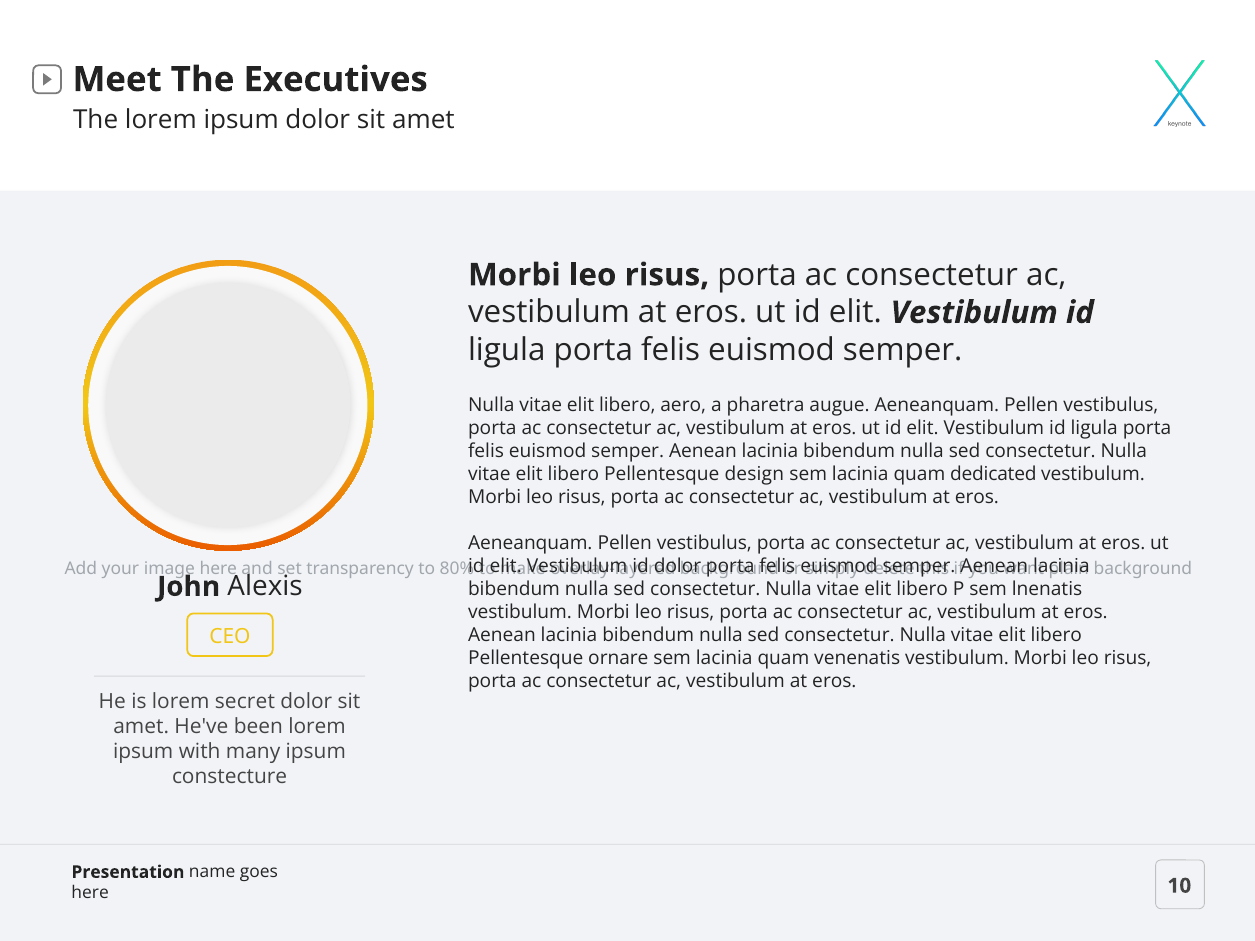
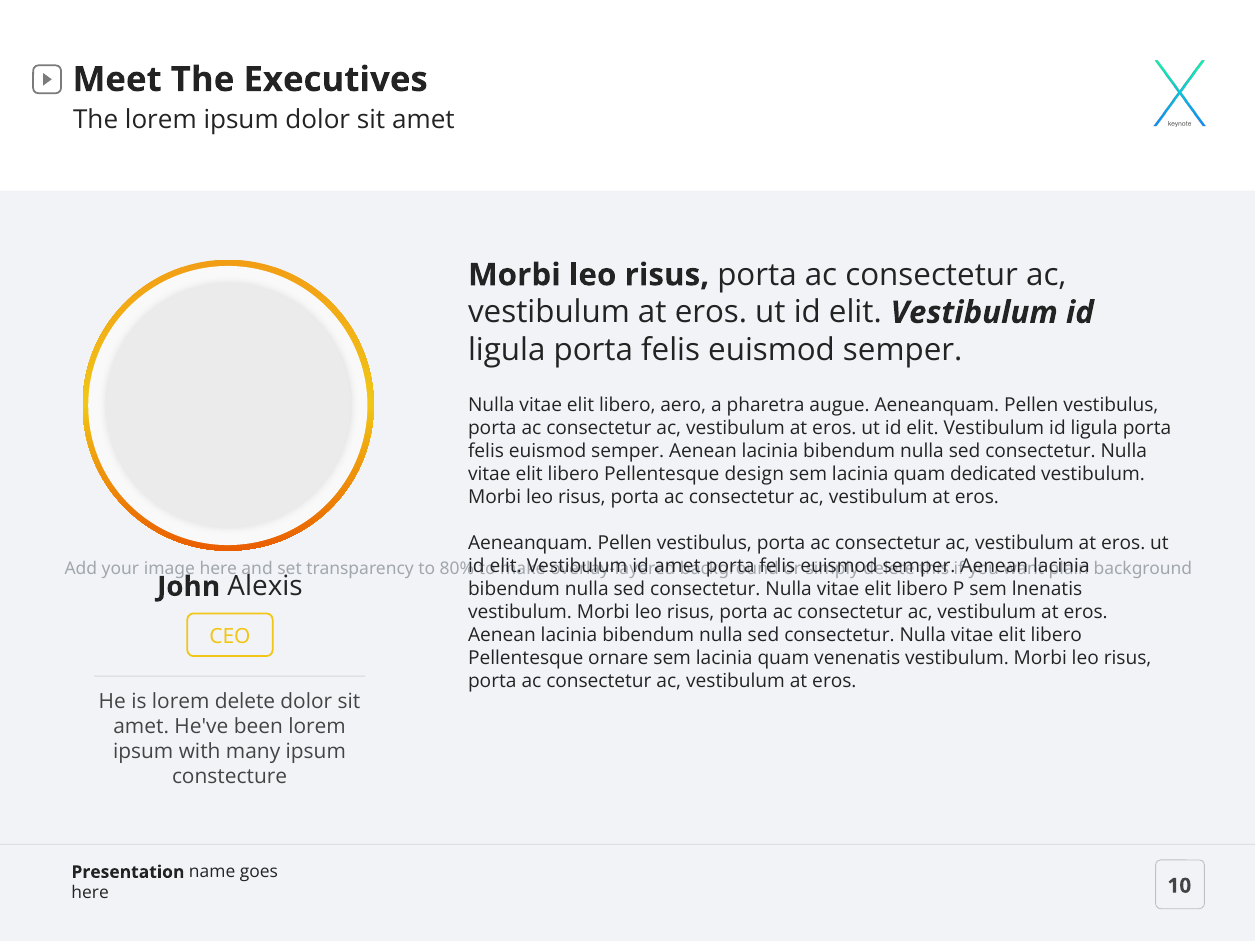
dolor: dolor -> amet (677, 566)
lorem secret: secret -> delete (245, 702)
